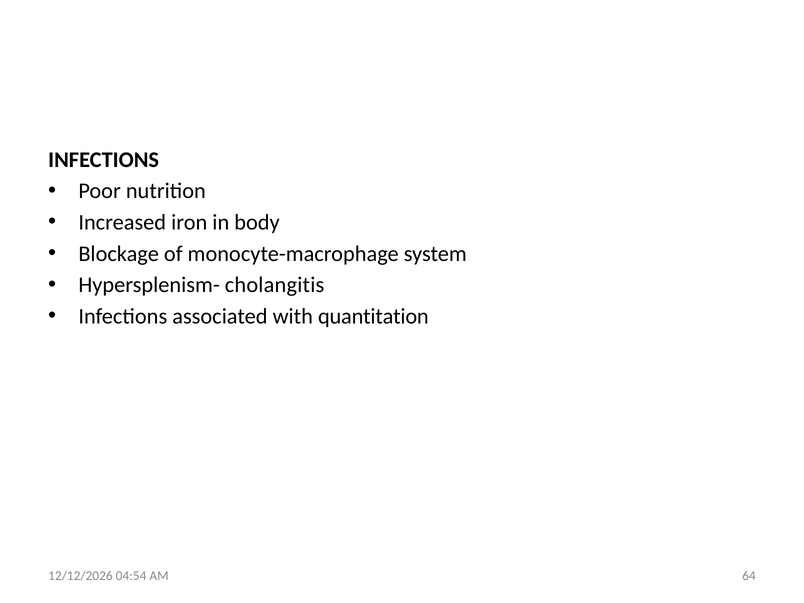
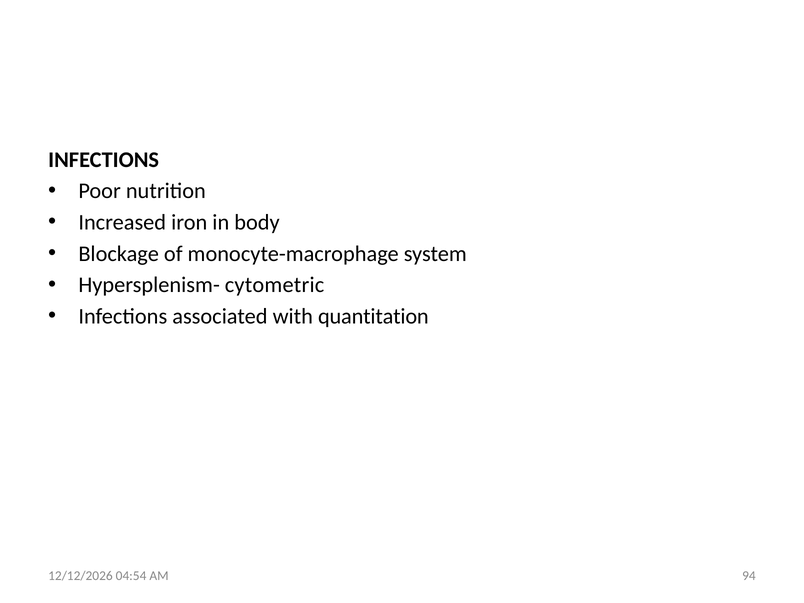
cholangitis: cholangitis -> cytometric (275, 285)
64: 64 -> 94 (749, 576)
